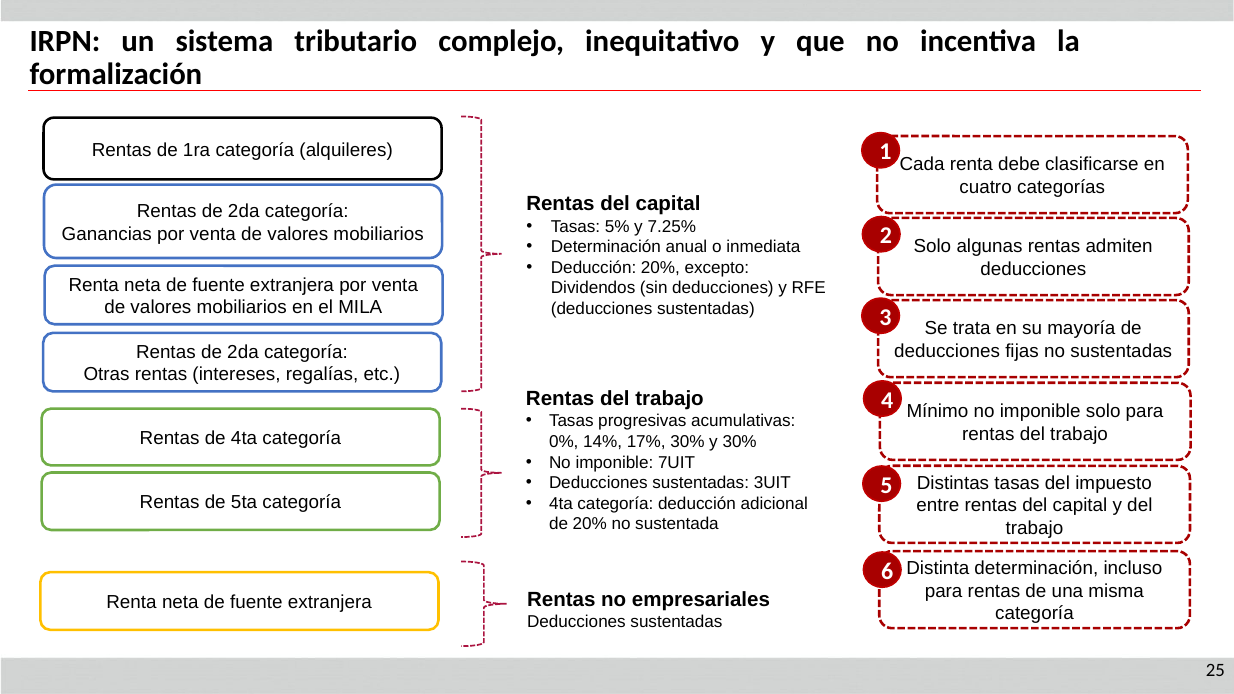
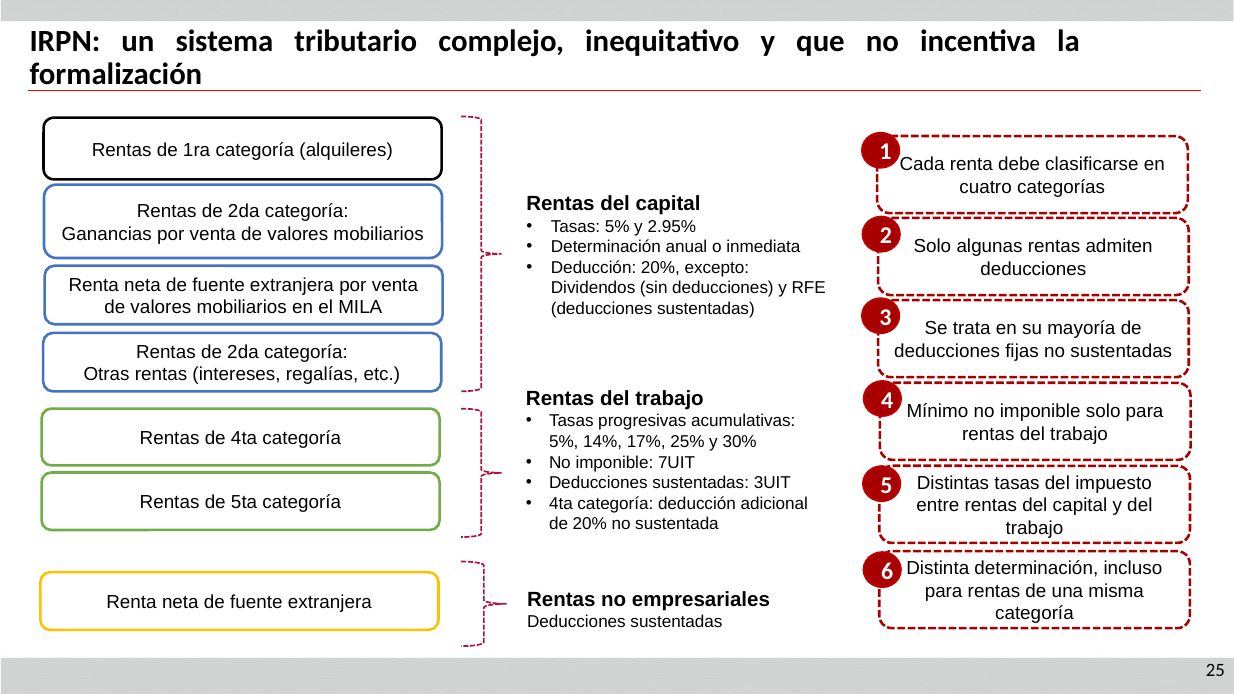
7.25%: 7.25% -> 2.95% (672, 227)
0%: 0% -> 5% (564, 442)
17% 30%: 30% -> 25% (687, 442)
